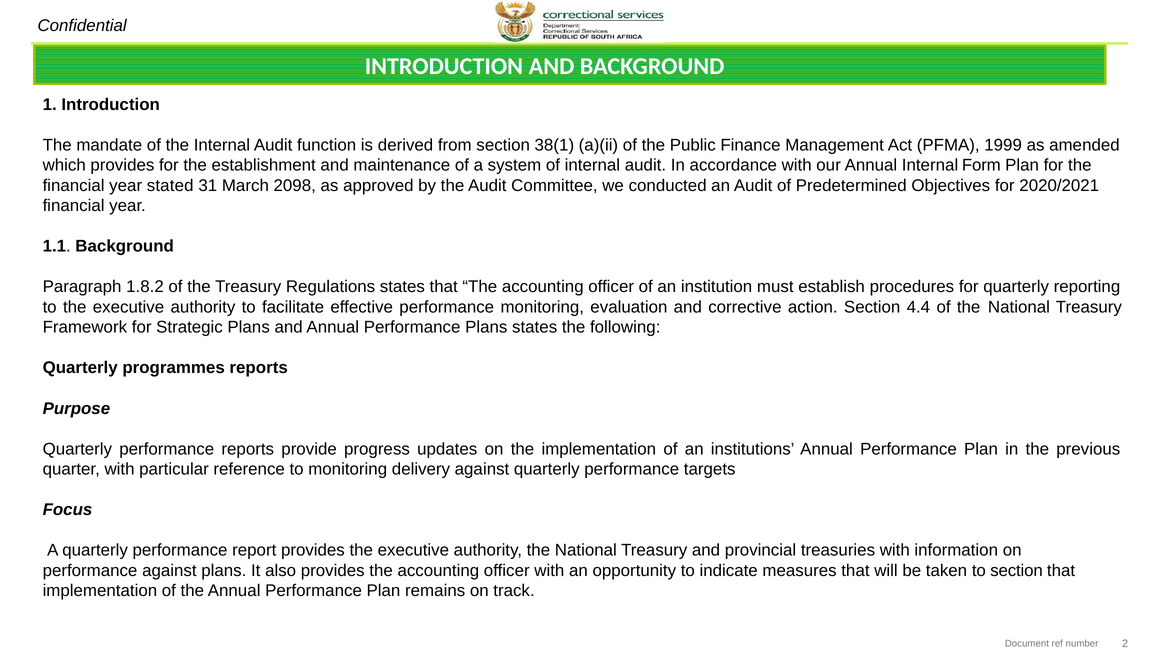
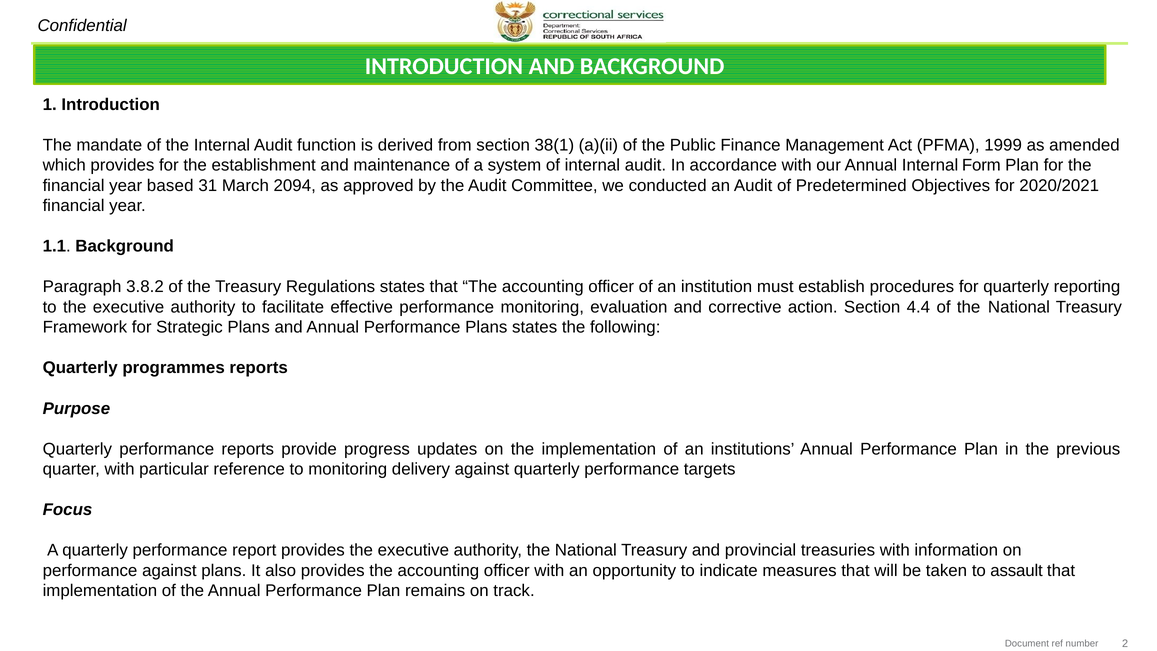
stated: stated -> based (170, 185)
2098: 2098 -> 2094 (295, 185)
1.8.2: 1.8.2 -> 3.8.2 (145, 287)
to section: section -> assault (1017, 570)
